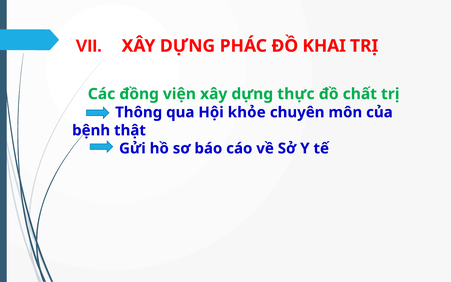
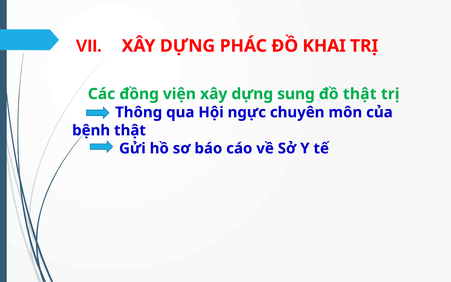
thực: thực -> sung (296, 94)
đồ chất: chất -> thật (360, 94)
khỏe: khỏe -> ngực (247, 112)
